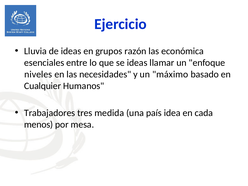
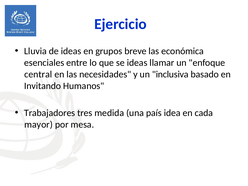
razón: razón -> breve (135, 51)
niveles: niveles -> central (38, 74)
máximo: máximo -> inclusiva (170, 74)
Cualquier: Cualquier -> Invitando (43, 86)
menos: menos -> mayor (39, 124)
